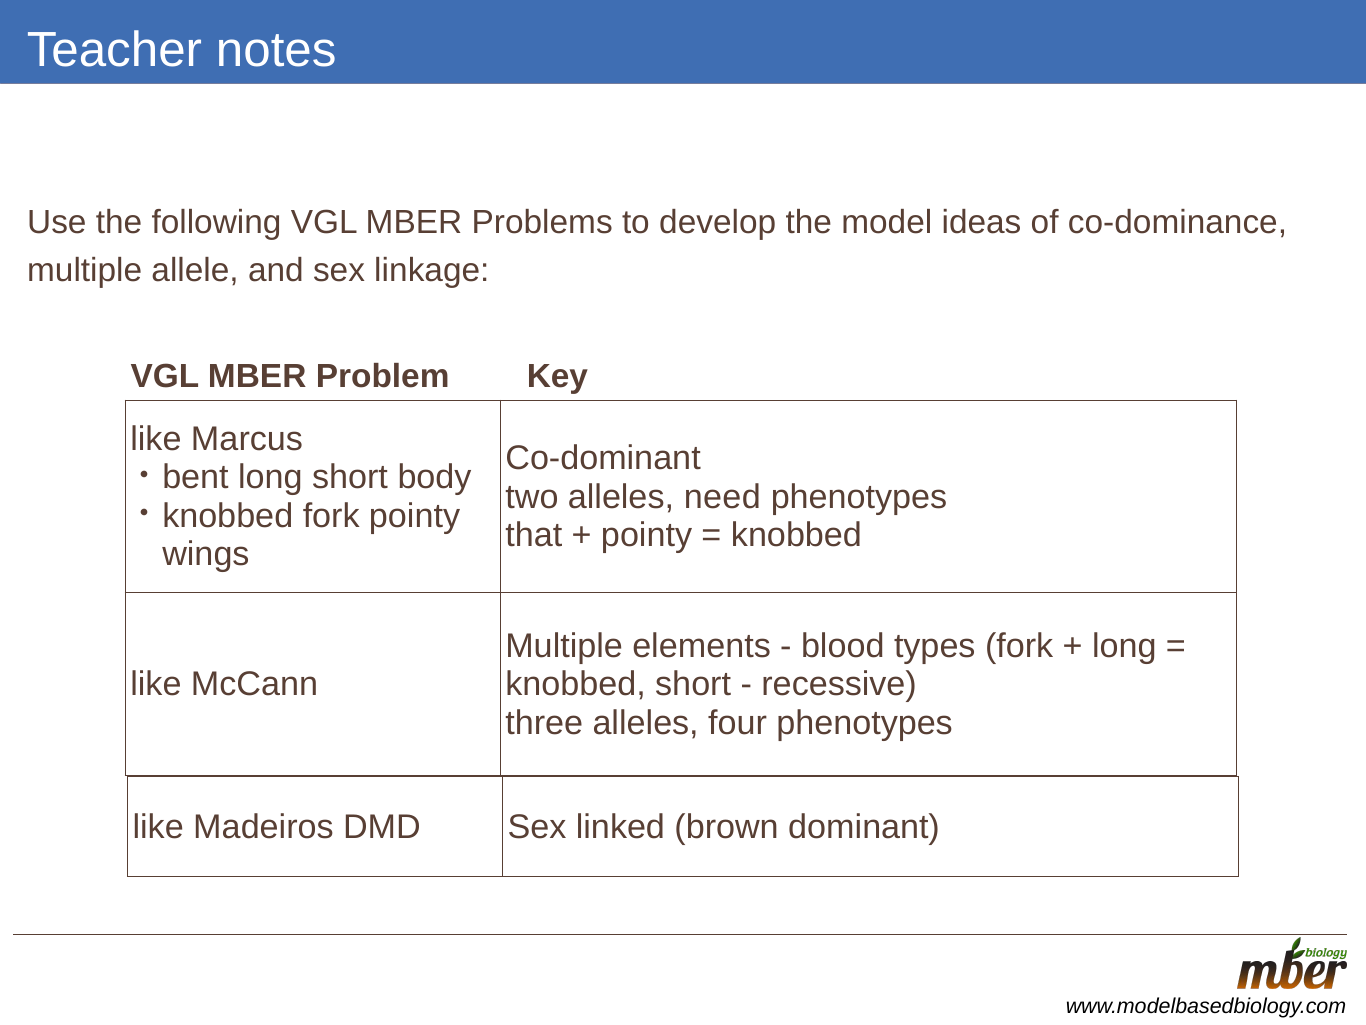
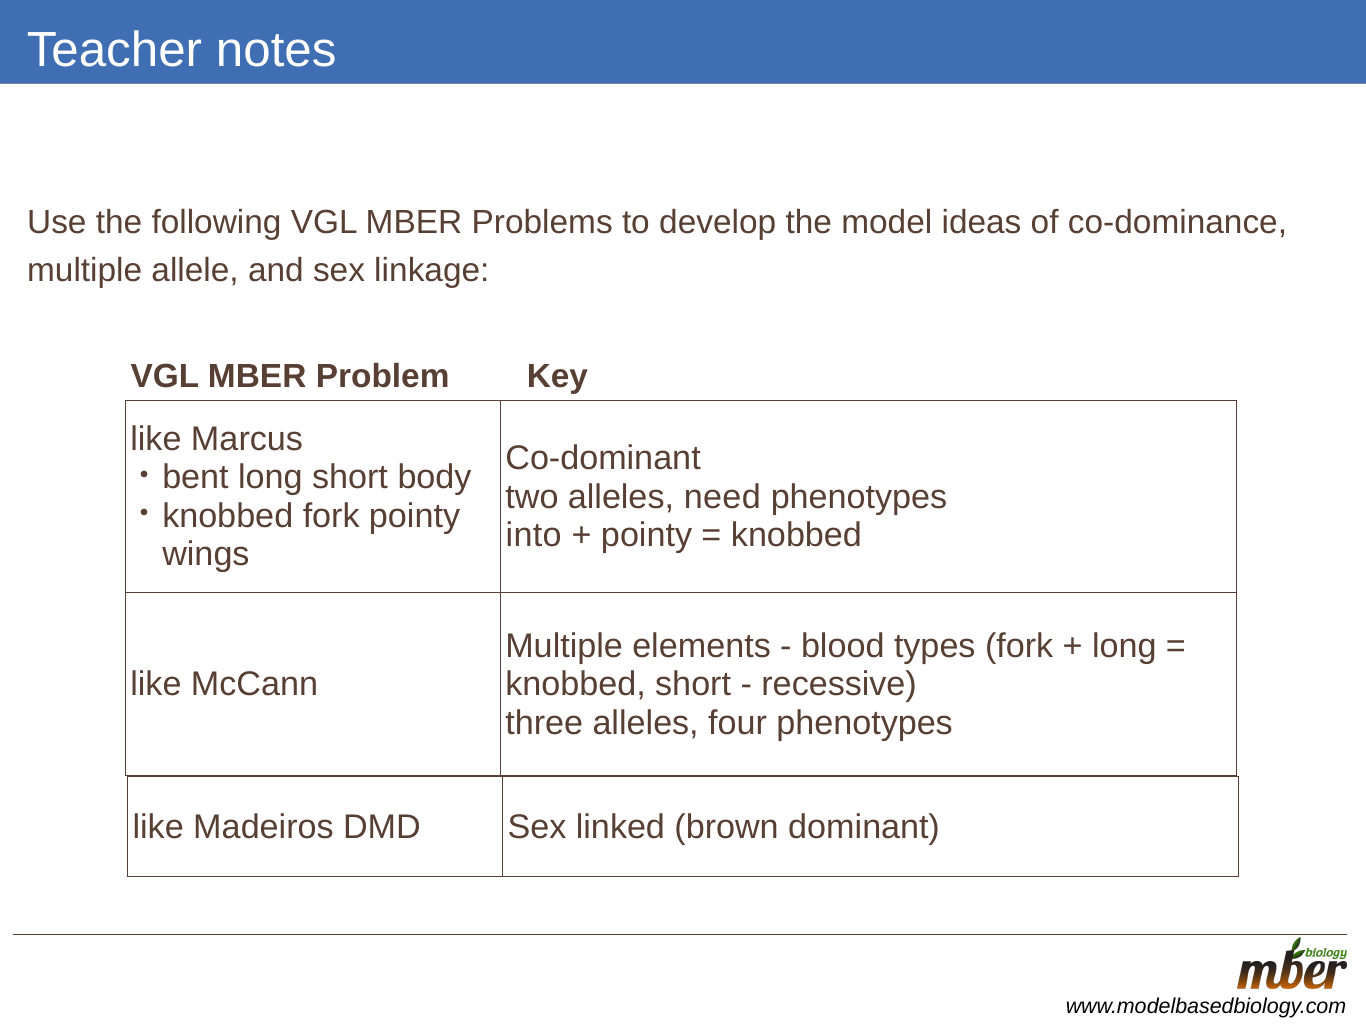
that: that -> into (534, 535)
